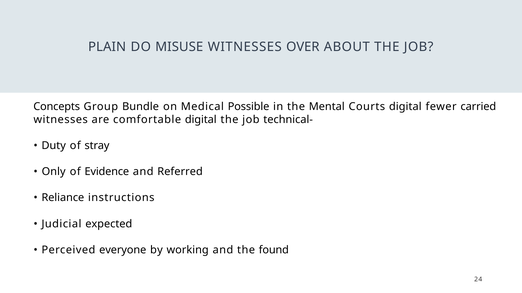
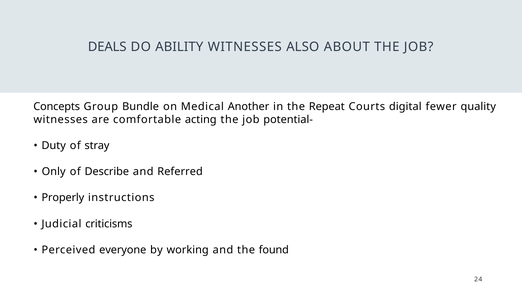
PLAIN: PLAIN -> DEALS (107, 47)
MISUSE: MISUSE -> ABILITY (179, 47)
OVER: OVER -> ALSO (303, 47)
Possible: Possible -> Another (249, 107)
Mental: Mental -> Repeat (327, 107)
carried: carried -> quality (478, 107)
comfortable digital: digital -> acting (201, 120)
technical-: technical- -> potential- (288, 120)
Evidence: Evidence -> Describe (107, 172)
Reliance: Reliance -> Properly (63, 198)
expected: expected -> criticisms (109, 224)
